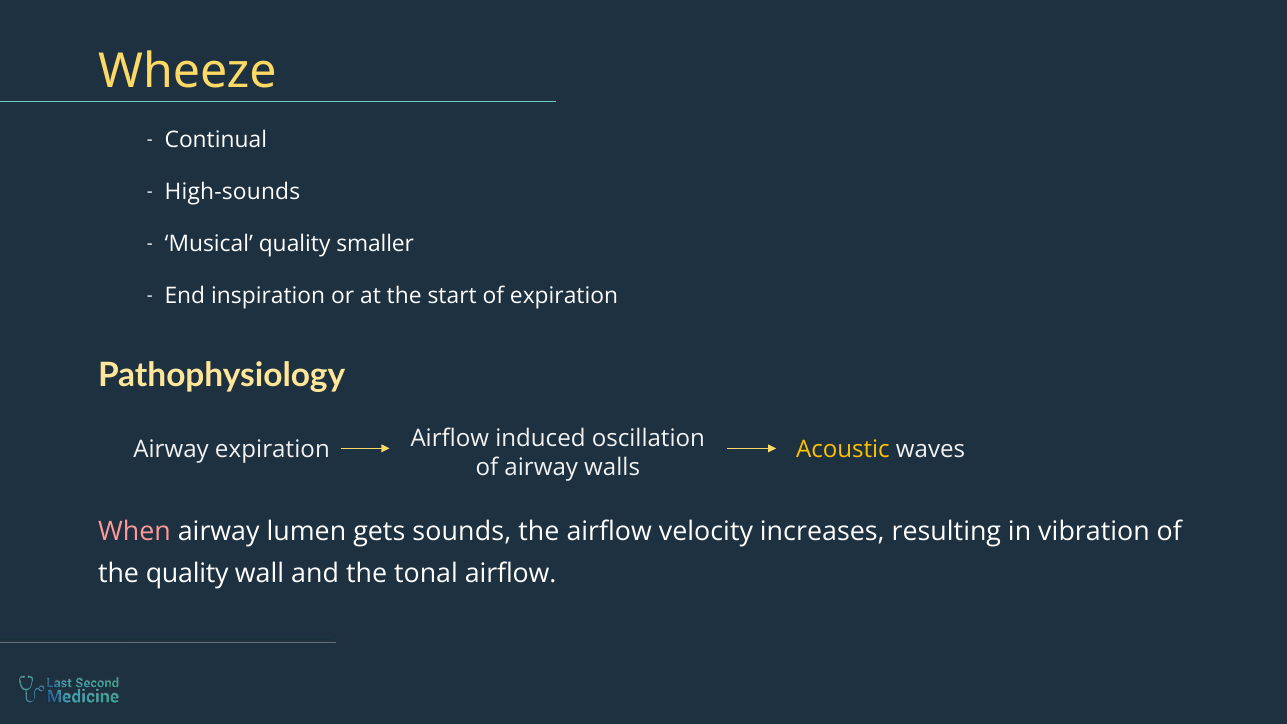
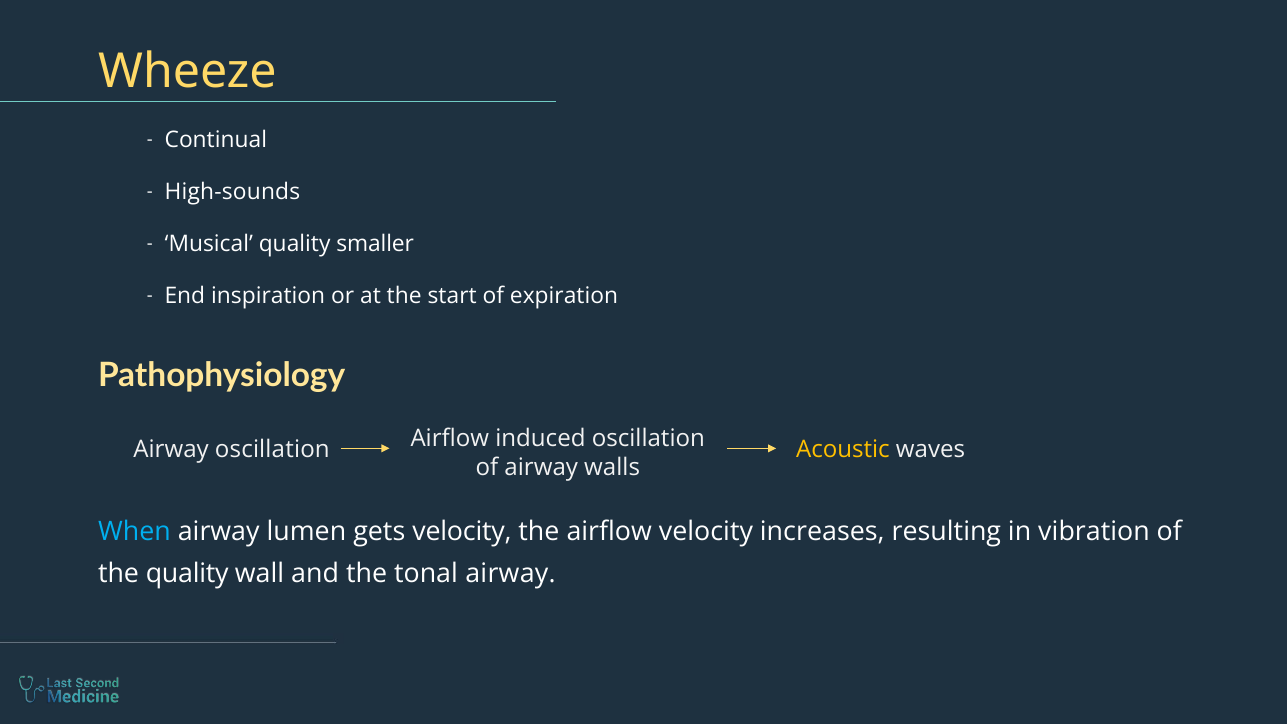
Airway expiration: expiration -> oscillation (272, 450)
When colour: pink -> light blue (134, 532)
gets sounds: sounds -> velocity (462, 532)
tonal airflow: airflow -> airway (510, 574)
